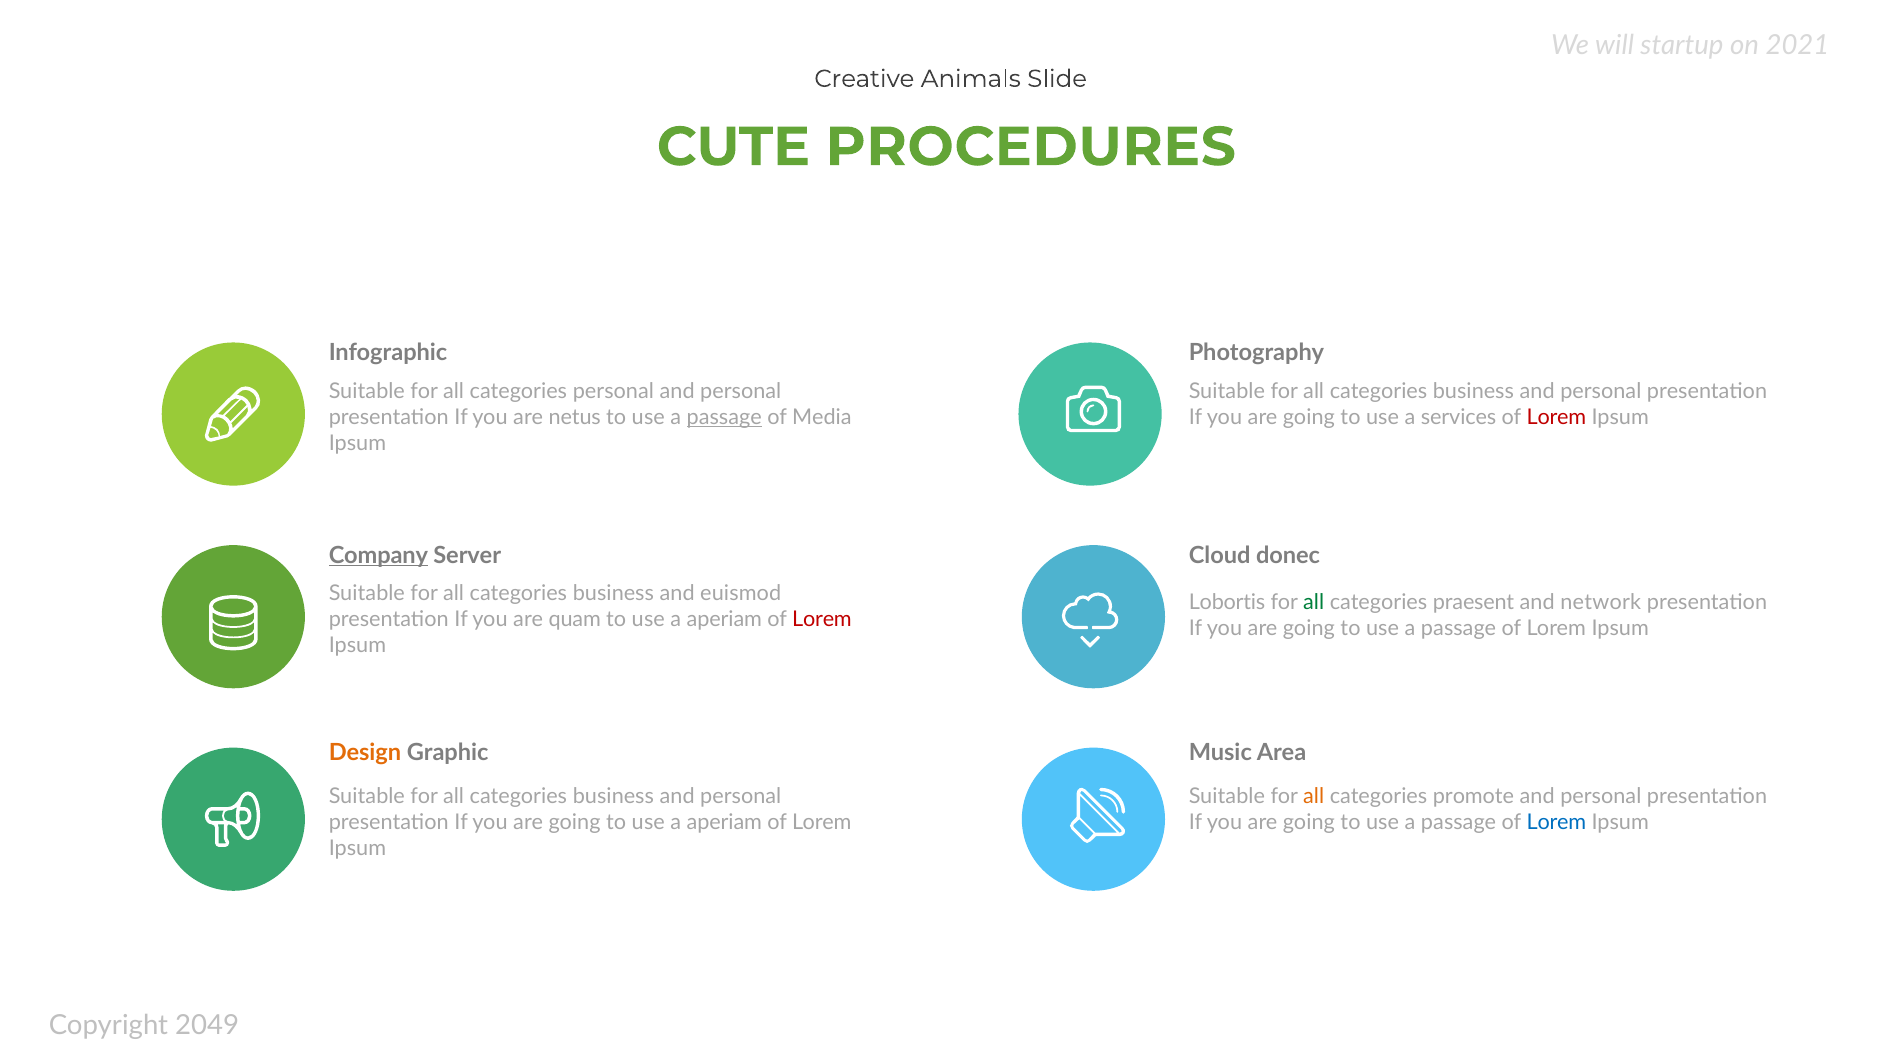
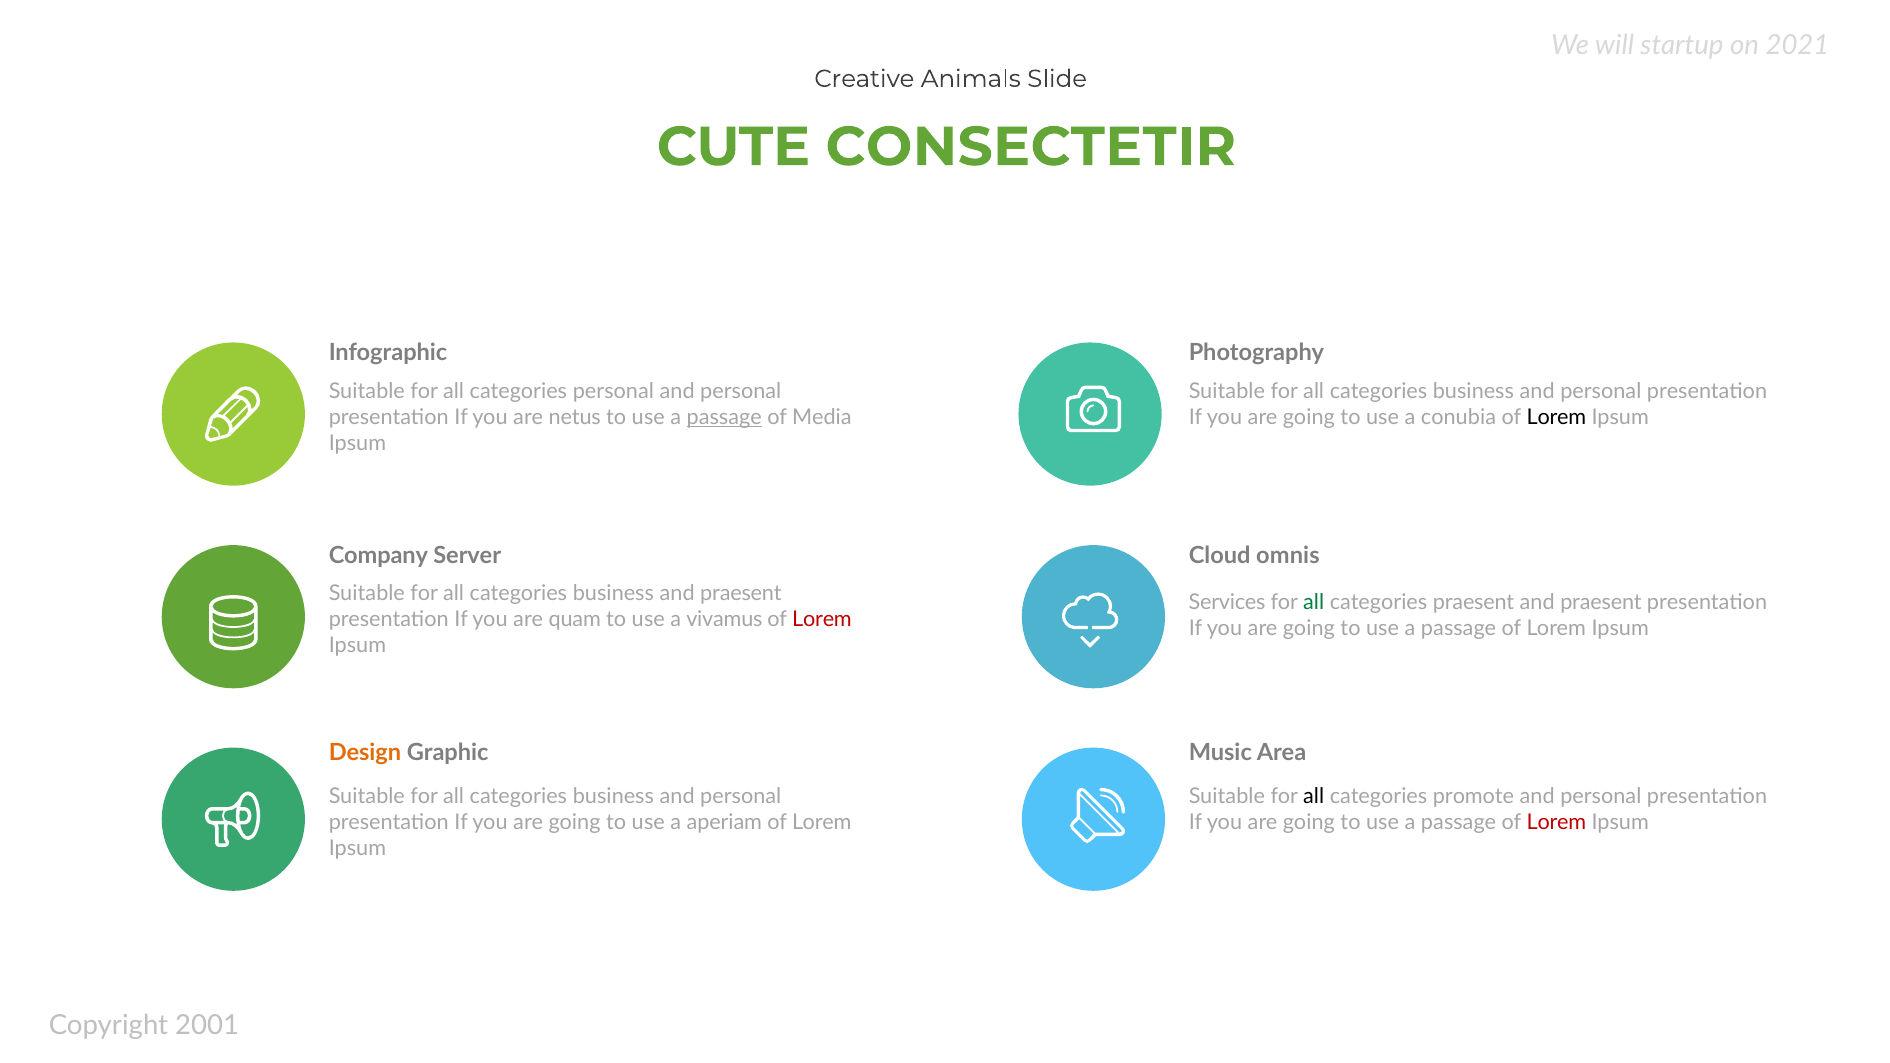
PROCEDURES: PROCEDURES -> CONSECTETIR (1031, 147)
services: services -> conubia (1458, 417)
Lorem colour: red -> black (1556, 417)
Company underline: present -> none (378, 556)
donec: donec -> omnis (1288, 555)
business and euismod: euismod -> praesent (741, 594)
Lobortis: Lobortis -> Services (1227, 602)
network: network -> praesent (1601, 602)
aperiam: aperiam -> vivamus (724, 620)
all colour: orange -> black (1314, 796)
Lorem colour: blue -> red (1556, 822)
2049: 2049 -> 2001 (207, 1025)
